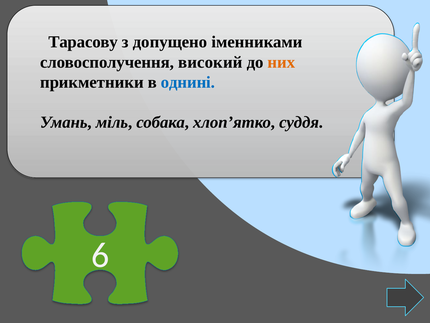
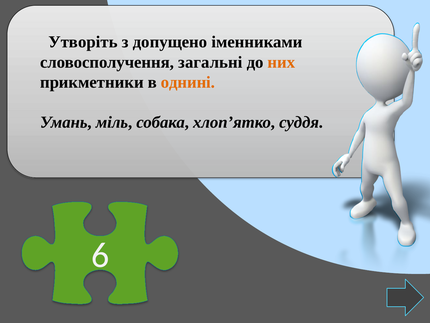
Тарасову: Тарасову -> Утворіть (83, 42)
високий: високий -> загальні (210, 62)
однині colour: blue -> orange (188, 82)
